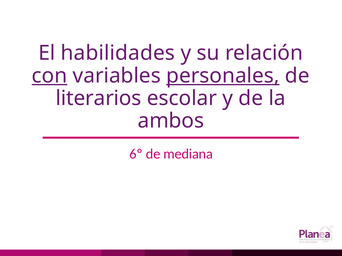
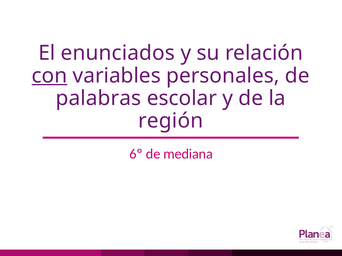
habilidades: habilidades -> enunciados (118, 53)
personales underline: present -> none (223, 76)
literarios: literarios -> palabras (98, 98)
ambos: ambos -> región (171, 121)
